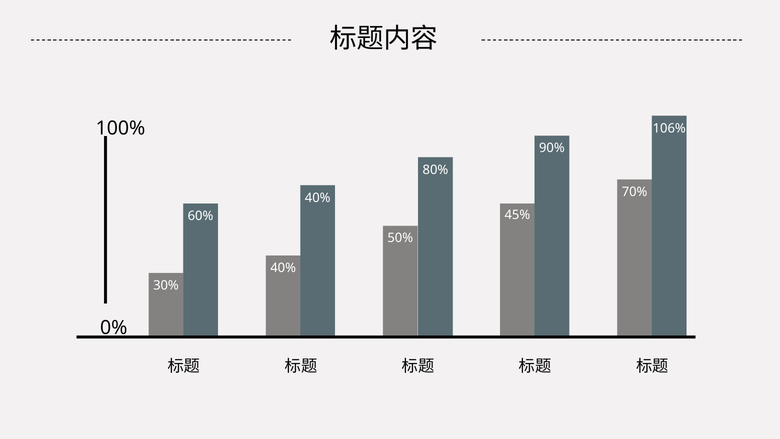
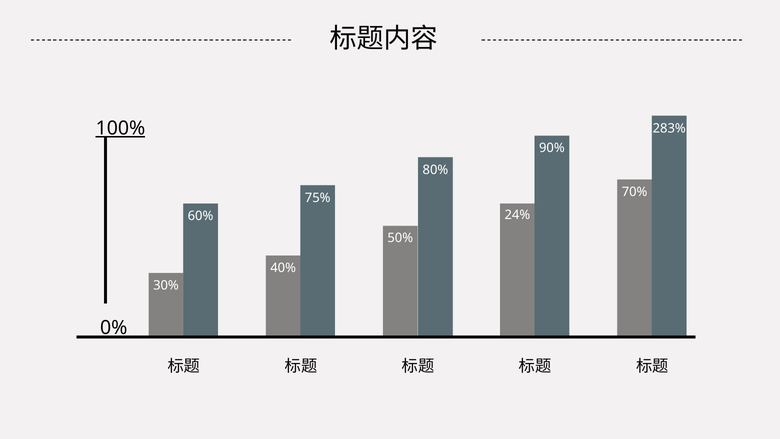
100% underline: none -> present (120, 128)
106%: 106% -> 283% (669, 128)
40%: 40% -> 75% (318, 198)
45%: 45% -> 24% (517, 215)
